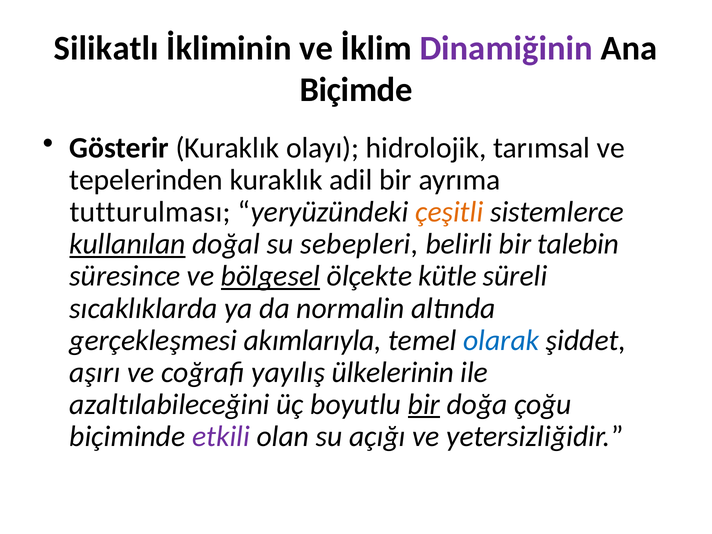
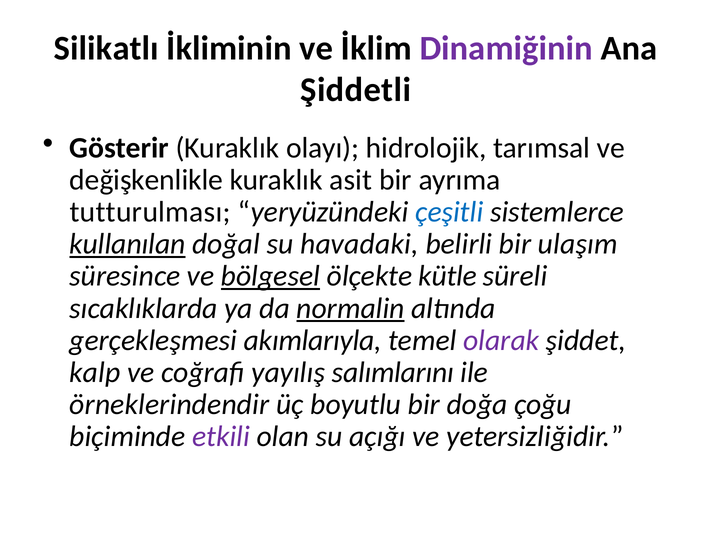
Biçimde: Biçimde -> Şiddetli (356, 90)
tepelerinden: tepelerinden -> değişkenlikle (146, 180)
adil: adil -> asit (351, 180)
çeşitli colour: orange -> blue (449, 212)
sebepleri: sebepleri -> havadaki (359, 244)
talebin: talebin -> ulaşım (578, 244)
normalin underline: none -> present (351, 308)
olarak colour: blue -> purple (501, 340)
aşırı: aşırı -> kalp (95, 372)
ülkelerinin: ülkelerinin -> salımlarını (393, 372)
azaltılabileceğini: azaltılabileceğini -> örneklerindendir (169, 404)
bir underline: present -> none (424, 404)
